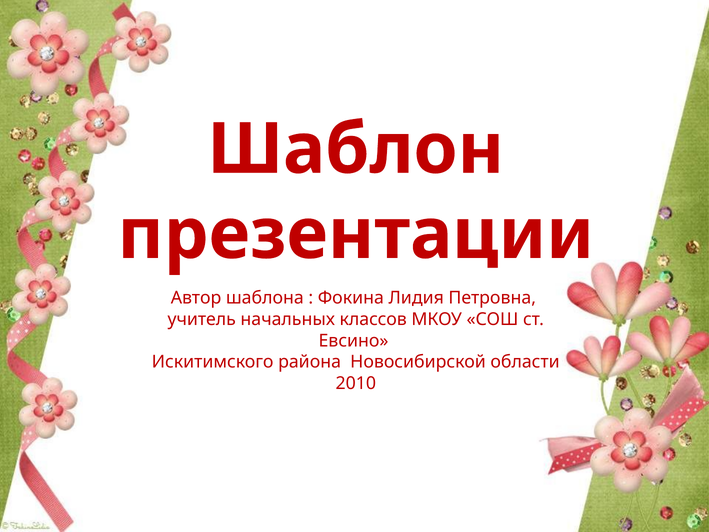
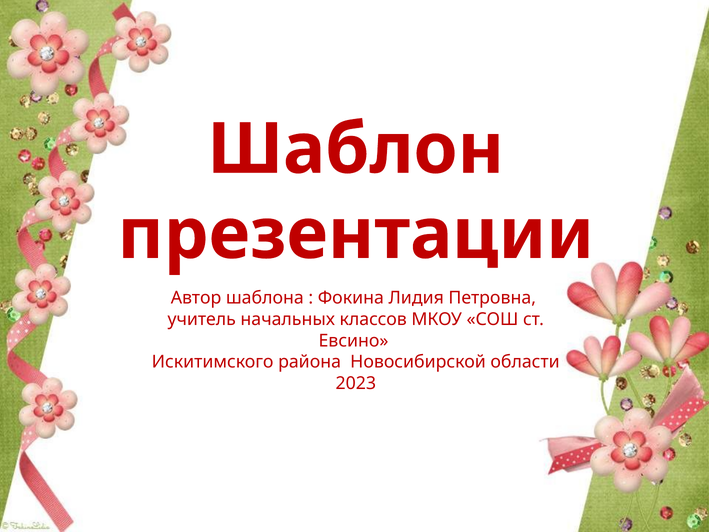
2010: 2010 -> 2023 (356, 383)
